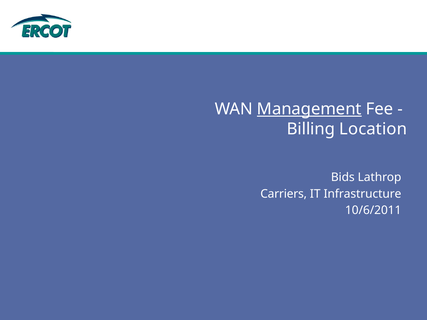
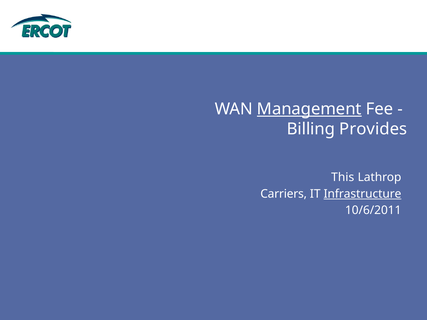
Location: Location -> Provides (373, 129)
Bids: Bids -> This (343, 177)
Infrastructure underline: none -> present (362, 194)
